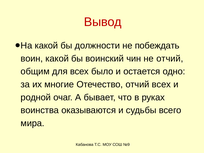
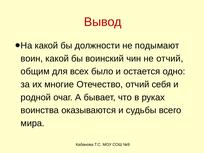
побеждать: побеждать -> подымают (157, 46)
отчий всех: всех -> себя (161, 84)
